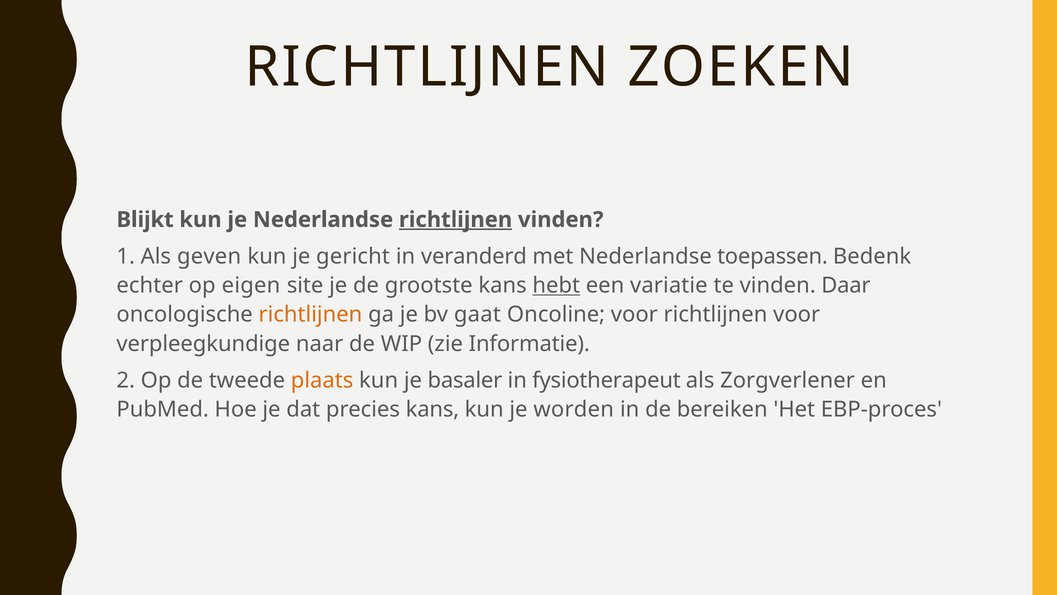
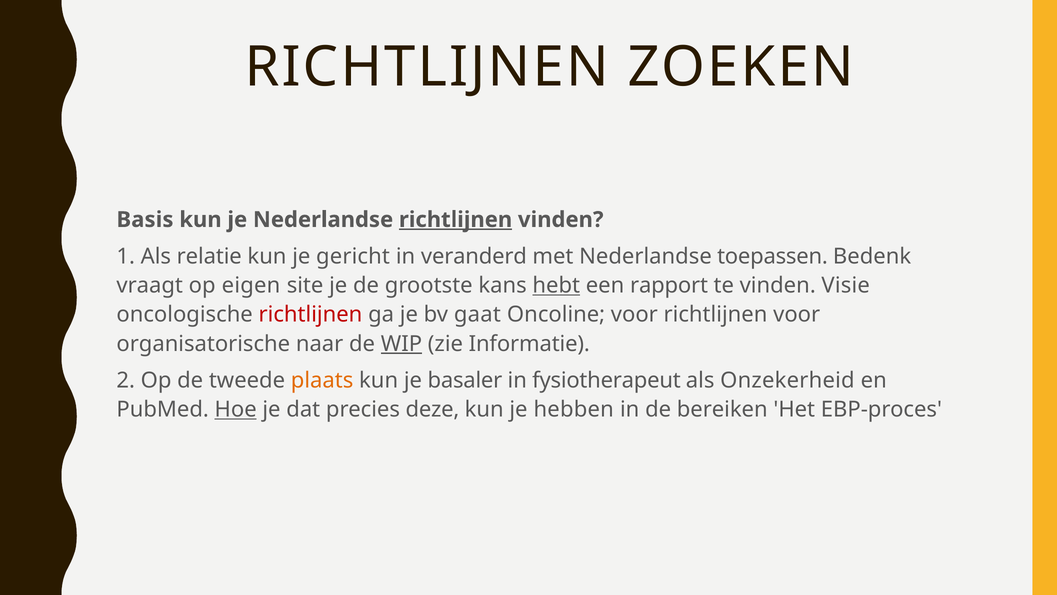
Blijkt: Blijkt -> Basis (145, 220)
geven: geven -> relatie (209, 256)
echter: echter -> vraagt (150, 285)
variatie: variatie -> rapport (669, 285)
Daar: Daar -> Visie (846, 285)
richtlijnen colour: orange -> red (310, 314)
verpleegkundige: verpleegkundige -> organisatorische (203, 343)
WIP underline: none -> present (401, 343)
Zorgverlener: Zorgverlener -> Onzekerheid (787, 380)
Hoe underline: none -> present (236, 409)
precies kans: kans -> deze (432, 409)
worden: worden -> hebben (574, 409)
